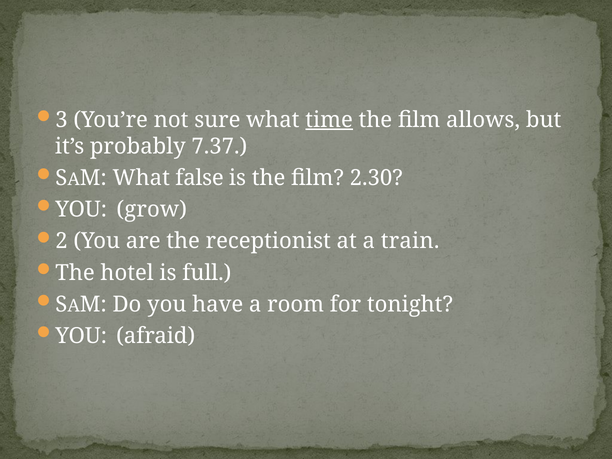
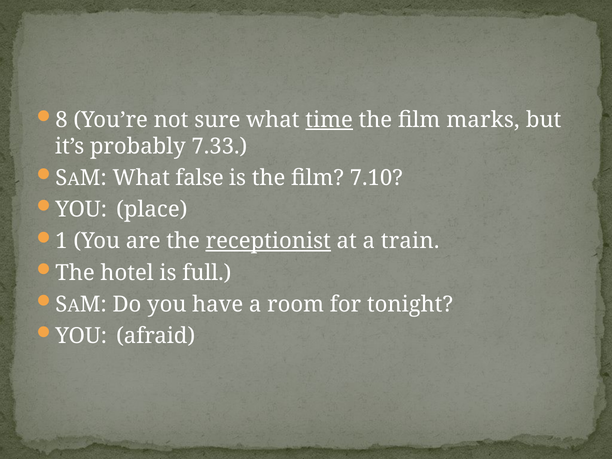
3: 3 -> 8 (62, 120)
allows: allows -> marks (483, 120)
7.37: 7.37 -> 7.33 (219, 146)
2.30: 2.30 -> 7.10 (376, 178)
grow: grow -> place (152, 210)
2: 2 -> 1 (62, 241)
receptionist underline: none -> present (268, 241)
